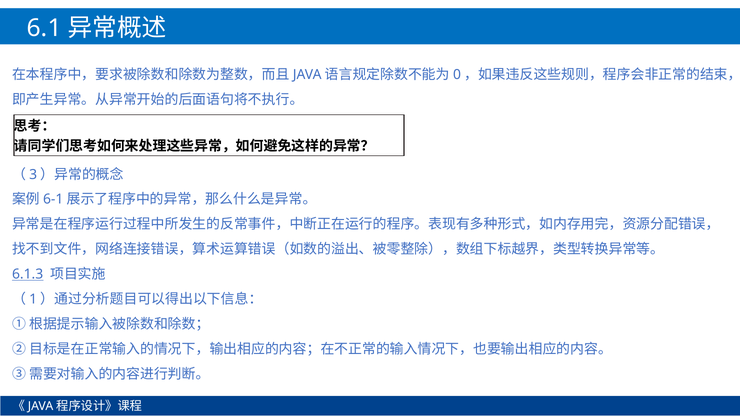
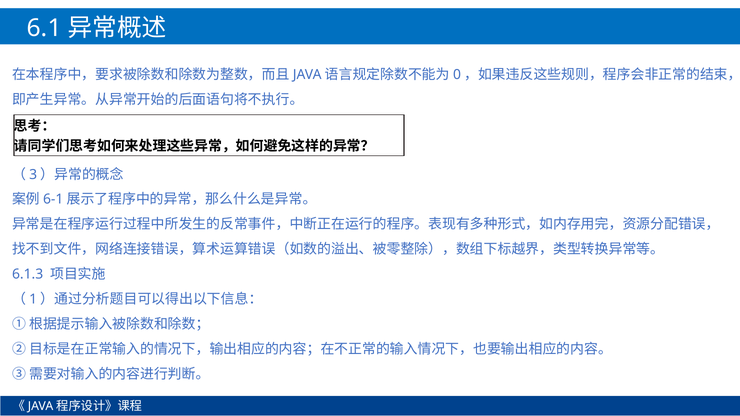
6.1.3 underline: present -> none (28, 274)
